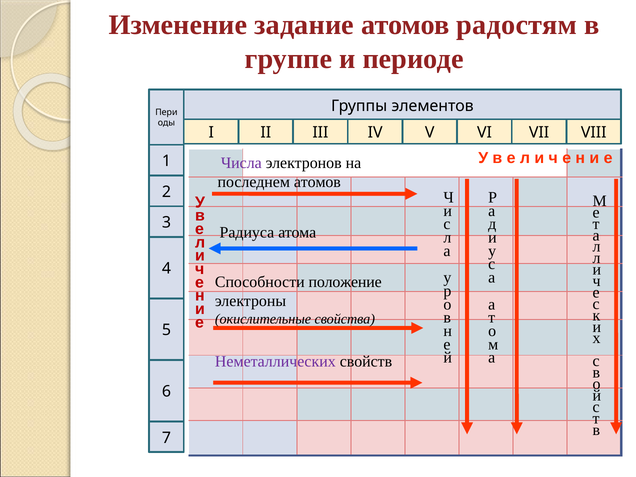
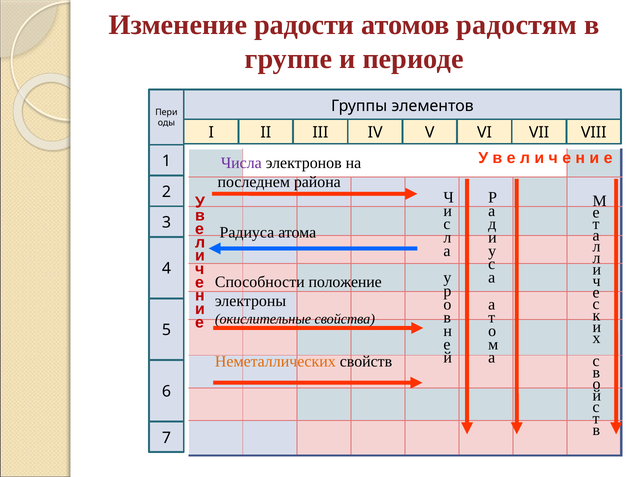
задание: задание -> радости (304, 25)
последнем атомов: атомов -> района (317, 182)
Неметаллических colour: purple -> orange (275, 362)
